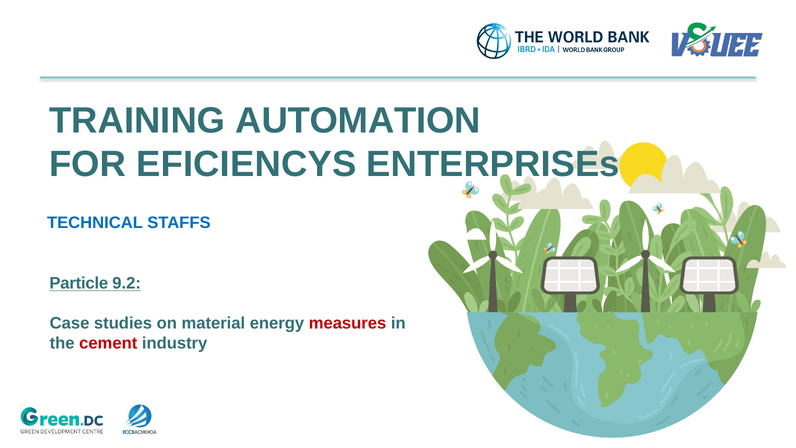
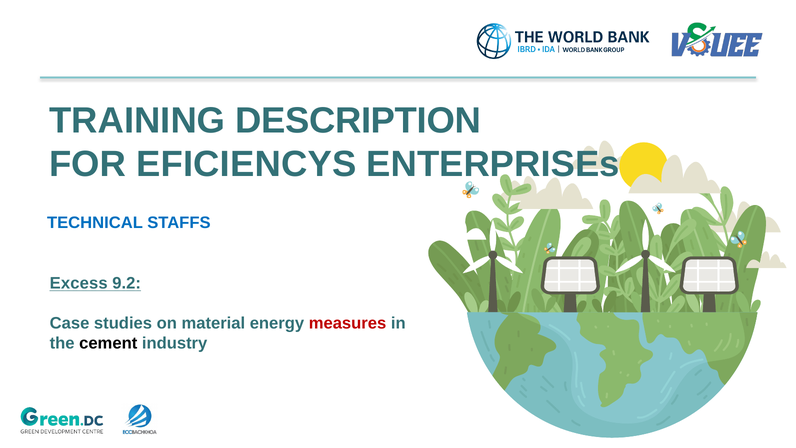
AUTOMATION: AUTOMATION -> DESCRIPTION (358, 120)
Particle: Particle -> Excess (79, 283)
cement colour: red -> black (108, 343)
